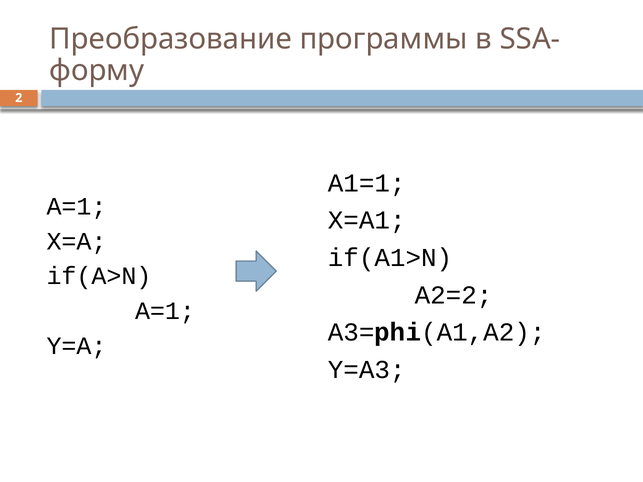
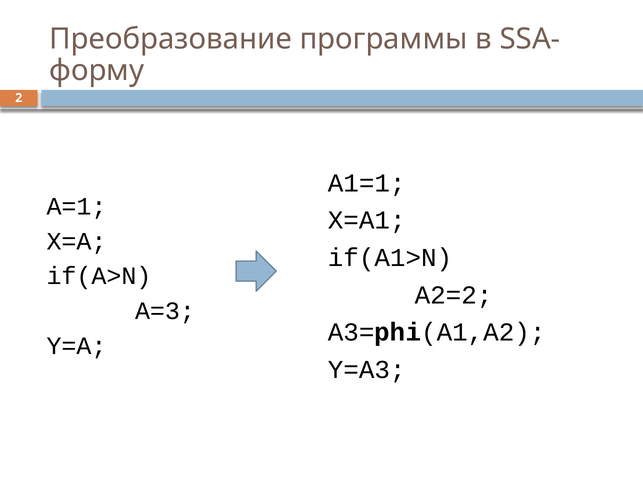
A=1: A=1 -> A=3 (165, 311)
